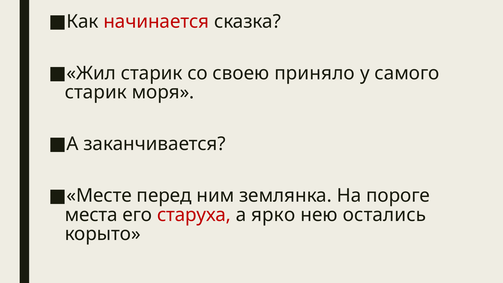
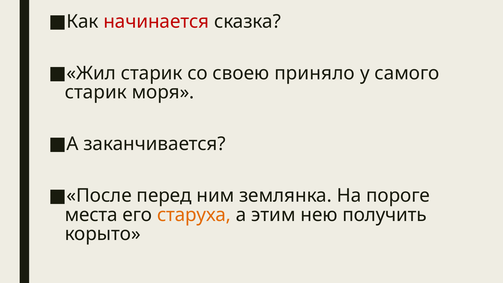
Месте: Месте -> После (99, 196)
старуха colour: red -> orange (194, 215)
ярко: ярко -> этим (273, 215)
остались: остались -> получить (385, 215)
